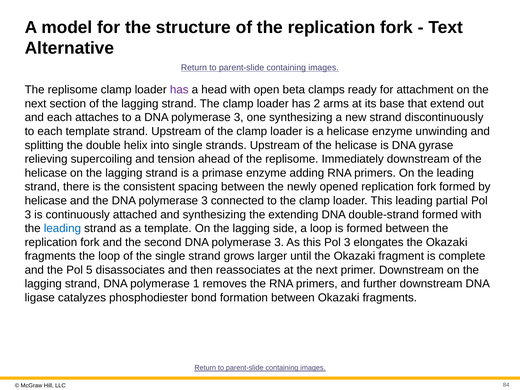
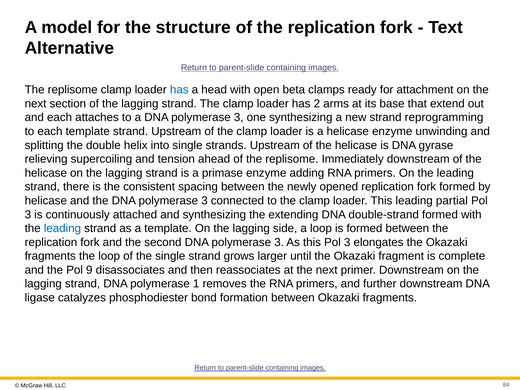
has colour: purple -> blue (179, 90)
discontinuously: discontinuously -> reprogramming (444, 118)
5: 5 -> 9 (89, 270)
